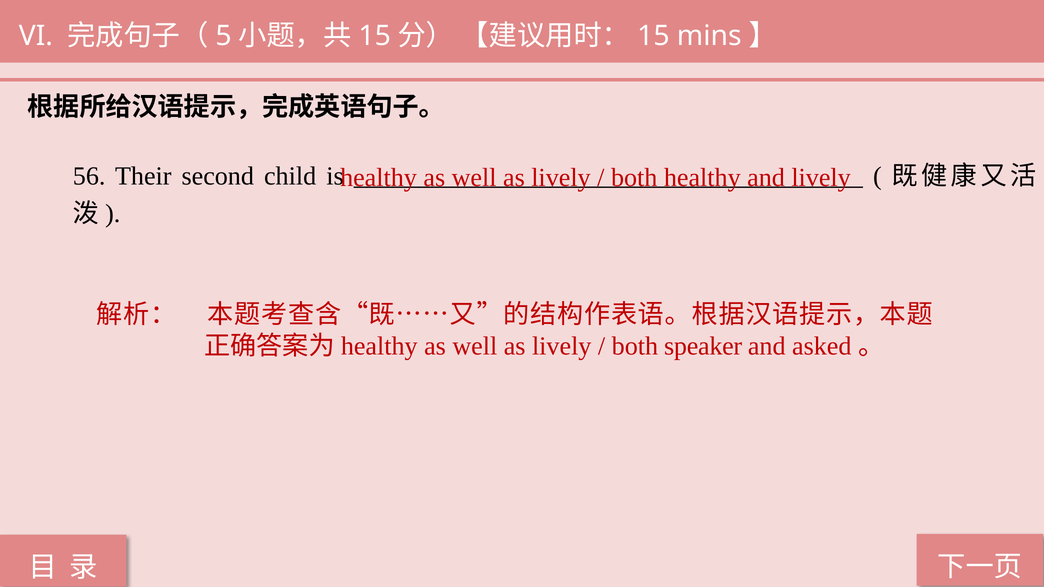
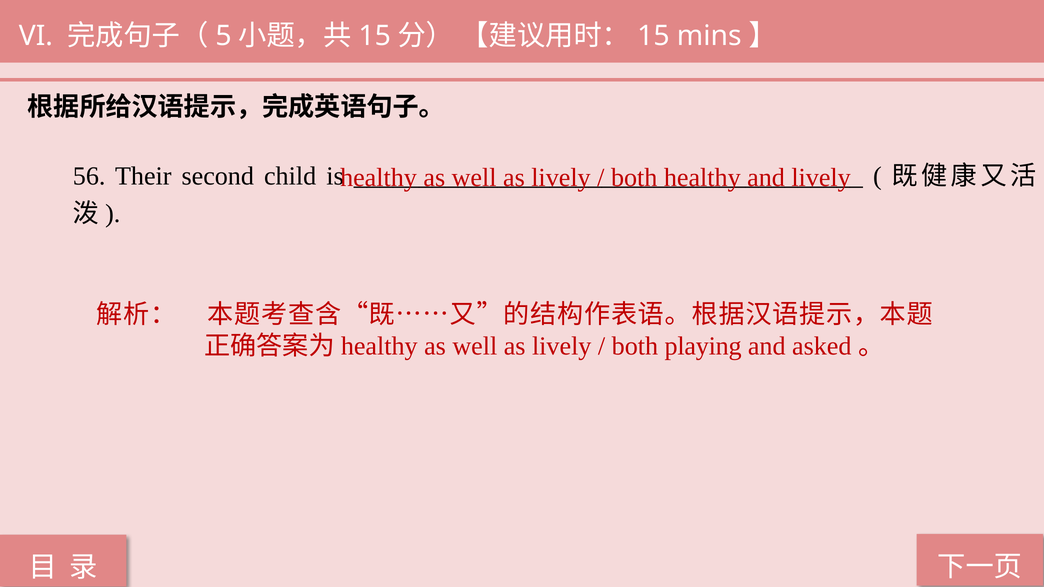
speaker: speaker -> playing (703, 346)
